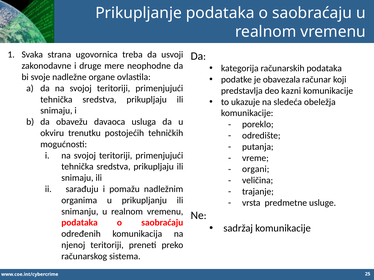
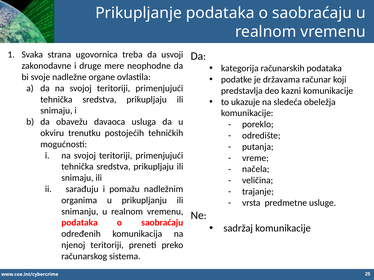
obavezala: obavezala -> državama (281, 80)
organi: organi -> načela (256, 169)
